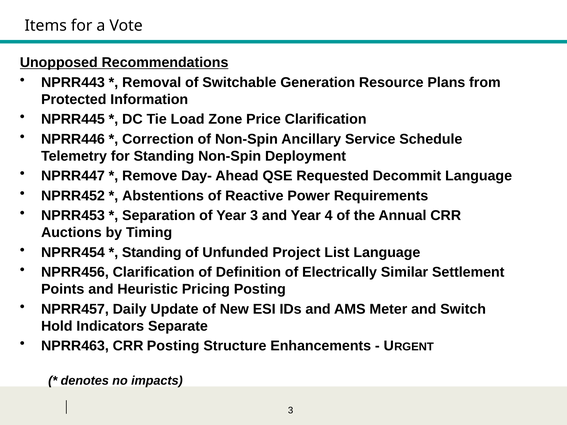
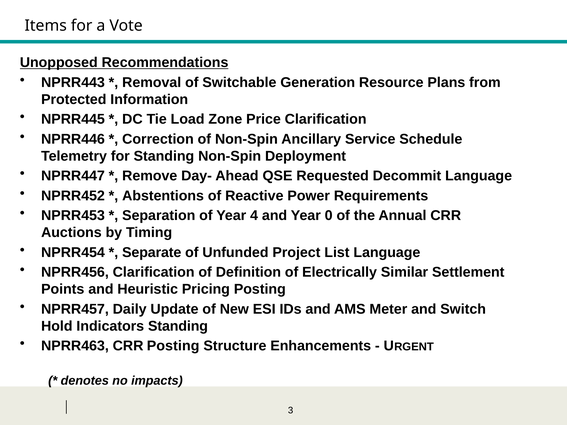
Year 3: 3 -> 4 (254, 216)
4: 4 -> 0 (329, 216)
Standing: Standing -> Separate (152, 253)
Indicators Separate: Separate -> Standing (178, 326)
